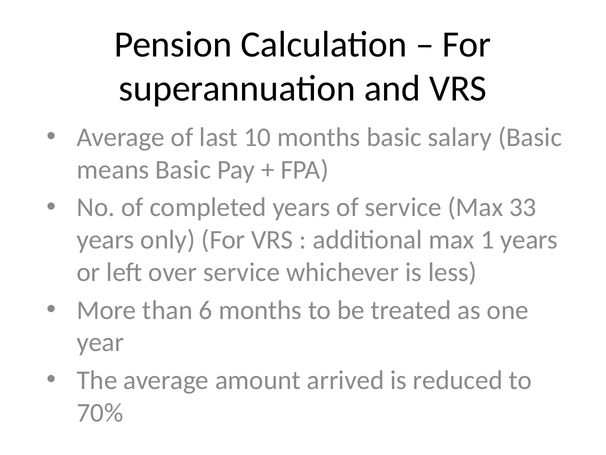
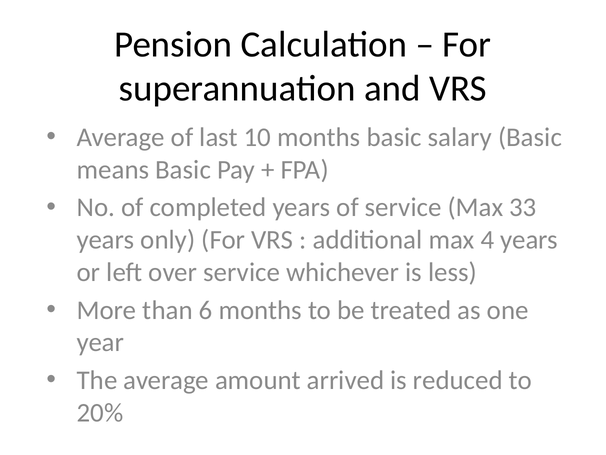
1: 1 -> 4 (487, 240)
70%: 70% -> 20% (100, 412)
